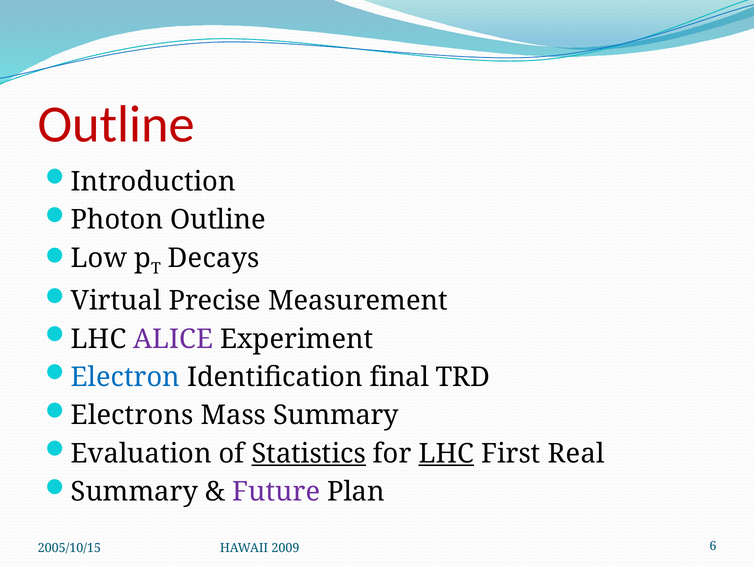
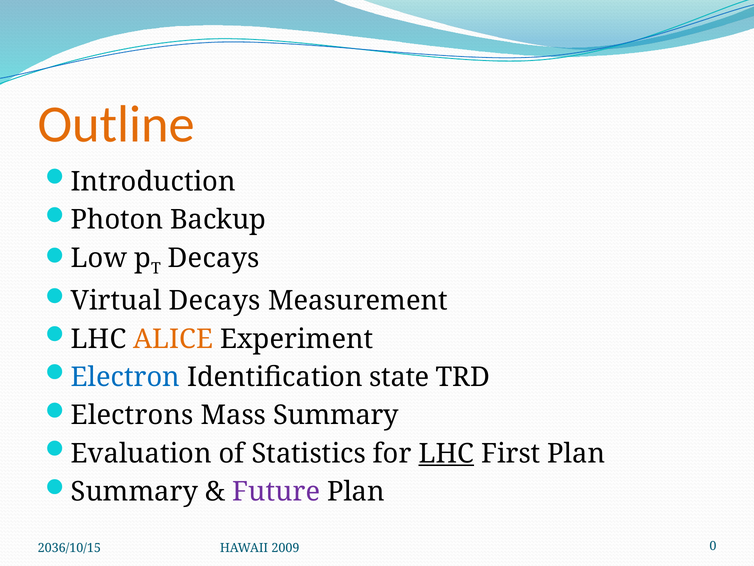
Outline colour: red -> orange (116, 125)
Photon Outline: Outline -> Backup (218, 220)
Virtual Precise: Precise -> Decays (215, 301)
ALICE colour: purple -> orange (173, 339)
final: final -> state (399, 377)
Statistics underline: present -> none (309, 453)
First Real: Real -> Plan (576, 453)
2005/10/15: 2005/10/15 -> 2036/10/15 (69, 548)
6: 6 -> 0 (713, 546)
